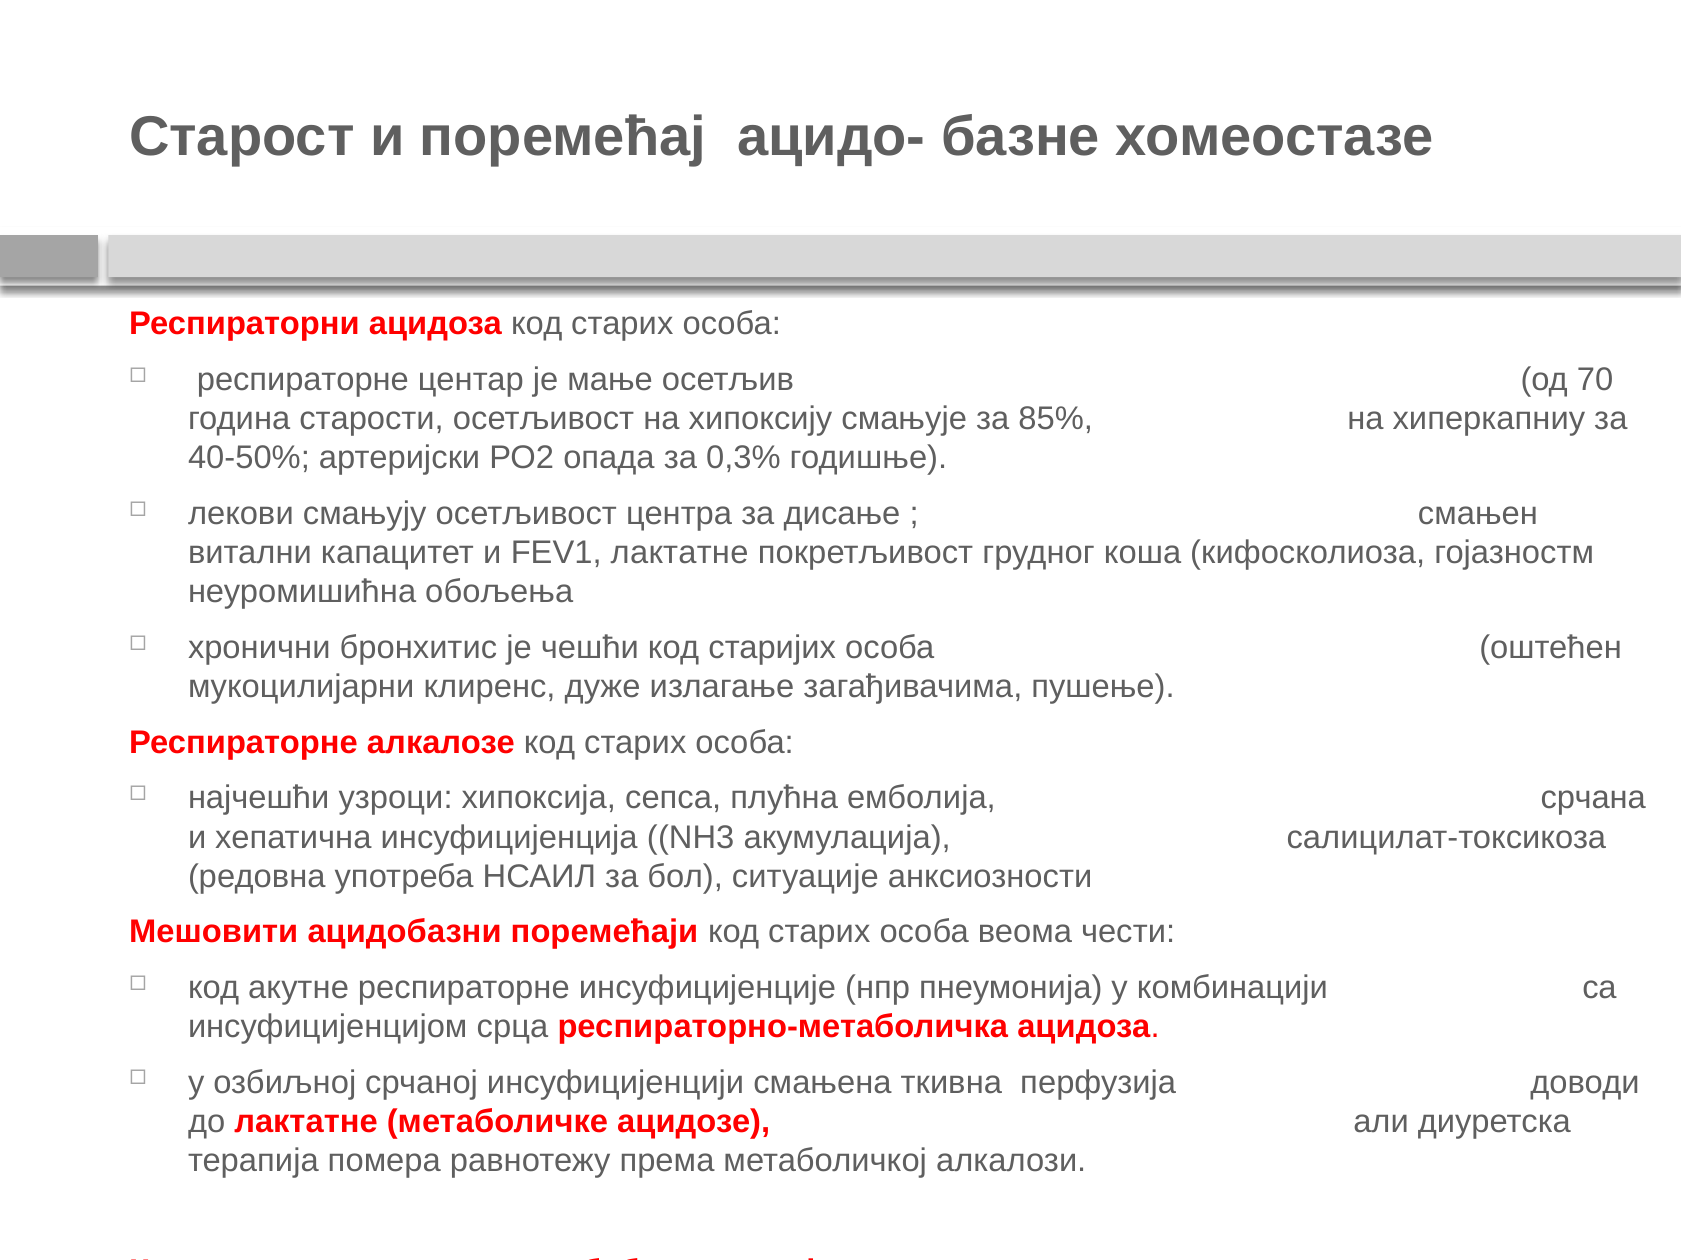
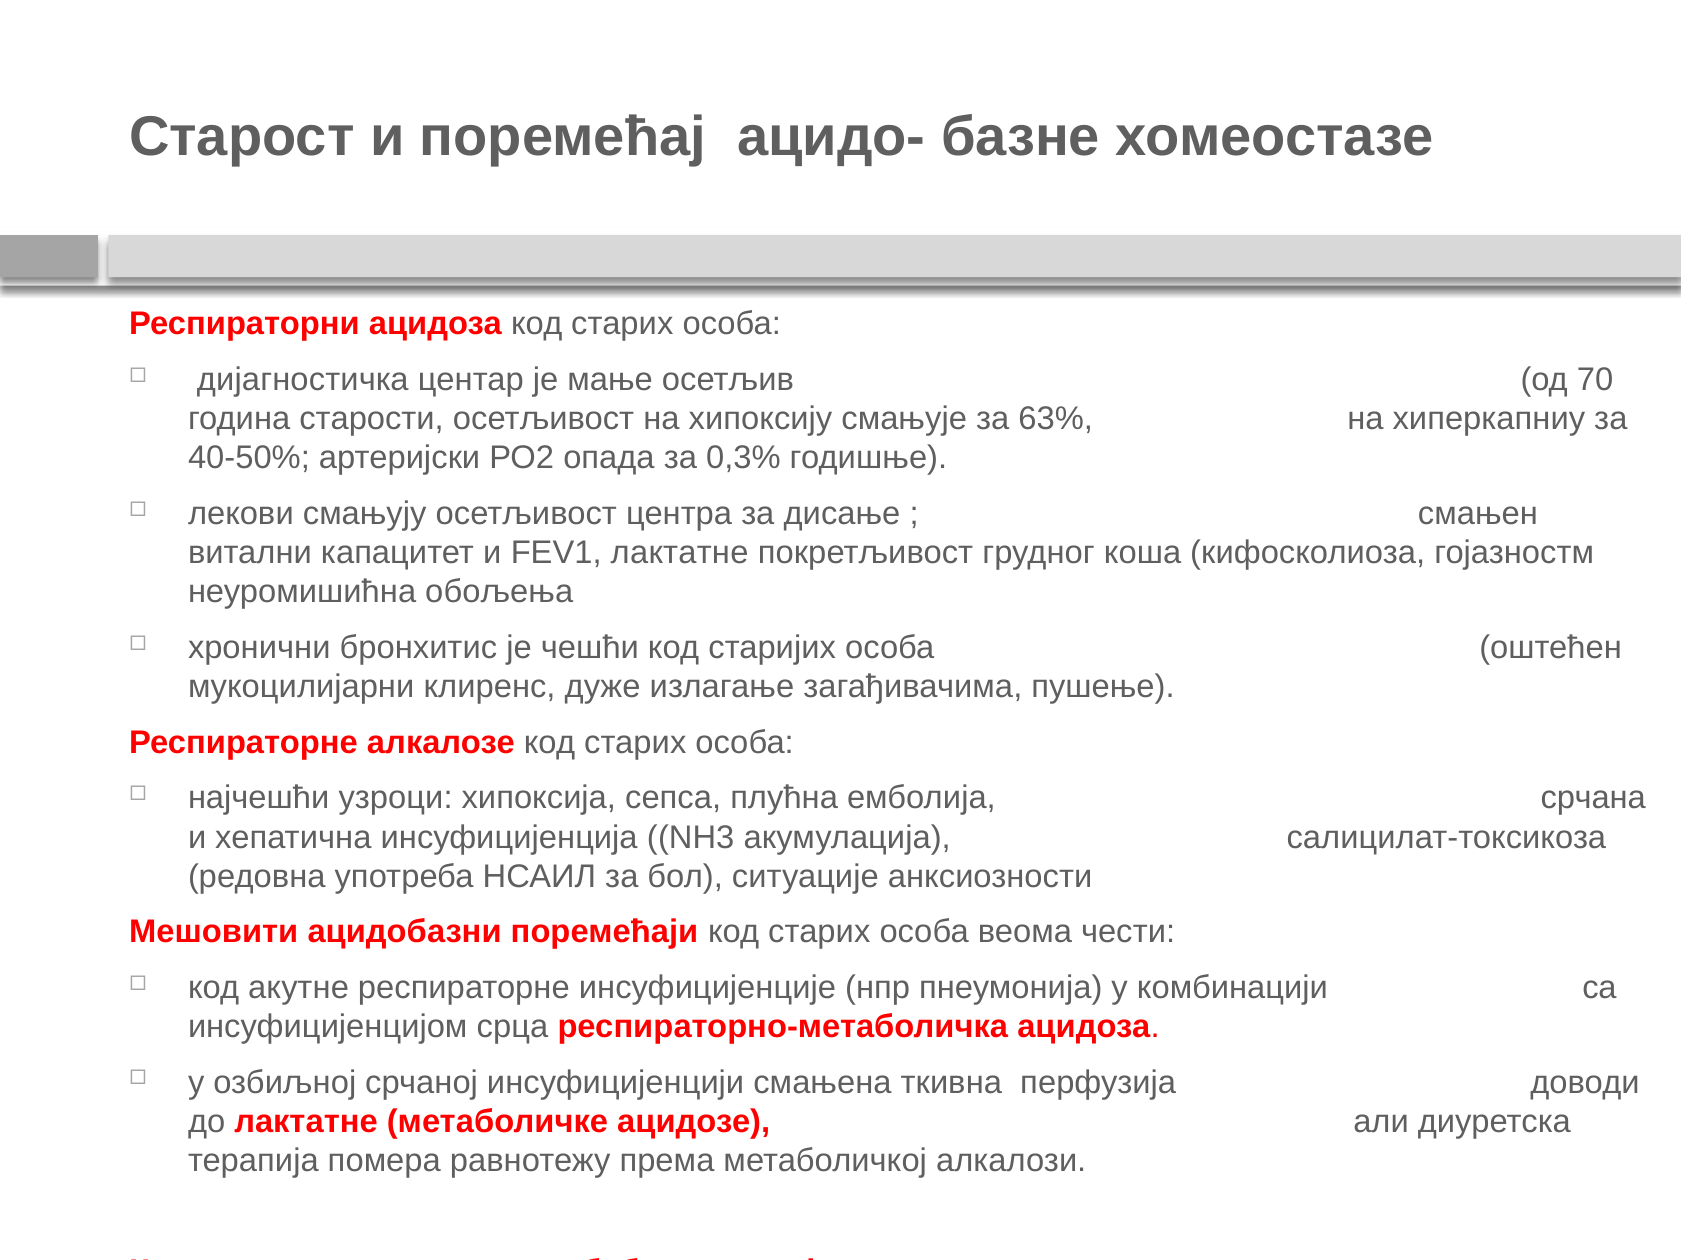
респираторне: респираторне -> дијагностичка (303, 380)
85%: 85% -> 63% (1056, 419)
